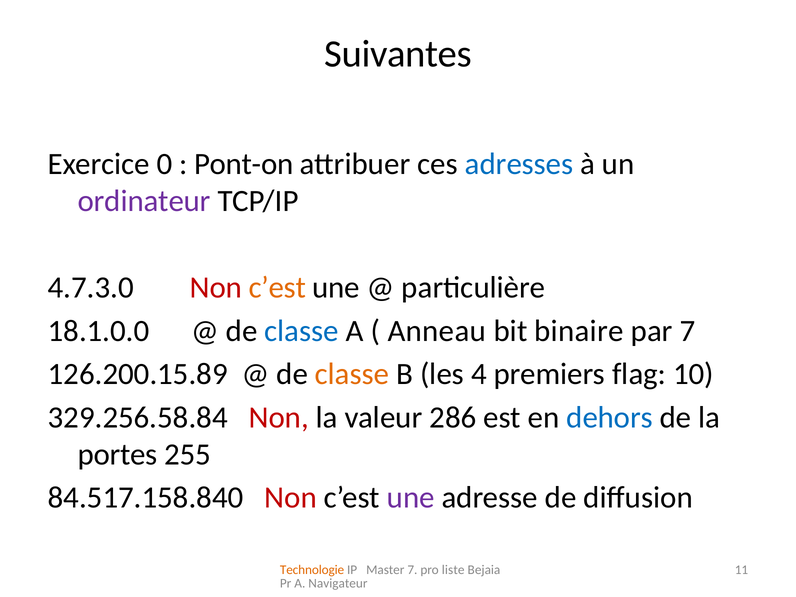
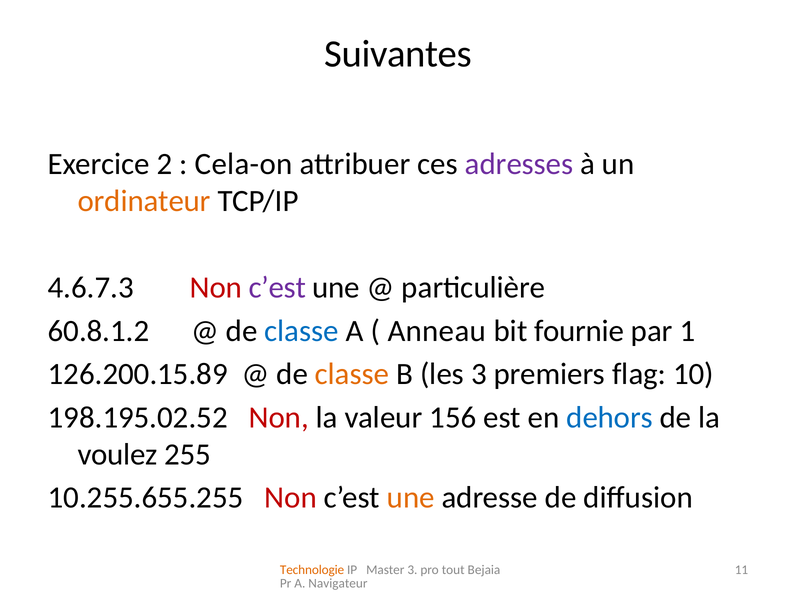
0: 0 -> 2 (164, 164)
Pont-on: Pont-on -> Cela-on (244, 164)
adresses colour: blue -> purple (519, 164)
ordinateur colour: purple -> orange (144, 201)
4.7.3.0: 4.7.3.0 -> 4.6.7.3 (91, 288)
c’est colour: orange -> purple (277, 288)
18.1.0.0: 18.1.0.0 -> 60.8.1.2 (99, 331)
binaire: binaire -> fournie (579, 331)
par 7: 7 -> 1 (687, 331)
les 4: 4 -> 3 (479, 374)
329.256.58.84: 329.256.58.84 -> 198.195.02.52 (138, 417)
286: 286 -> 156 (453, 417)
portes: portes -> voulez (118, 455)
84.517.158.840: 84.517.158.840 -> 10.255.655.255 (146, 498)
une colour: purple -> orange (411, 498)
Master 7: 7 -> 3 (412, 570)
liste: liste -> tout (453, 570)
